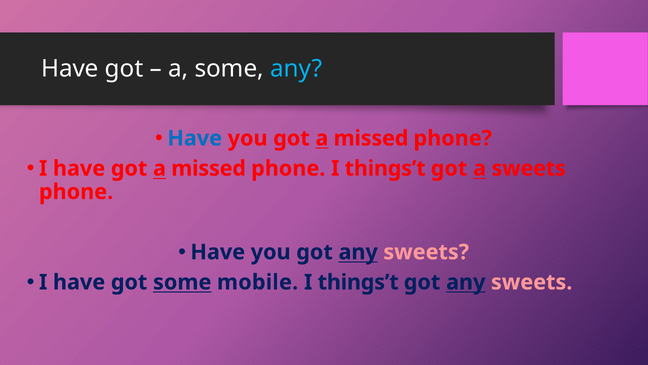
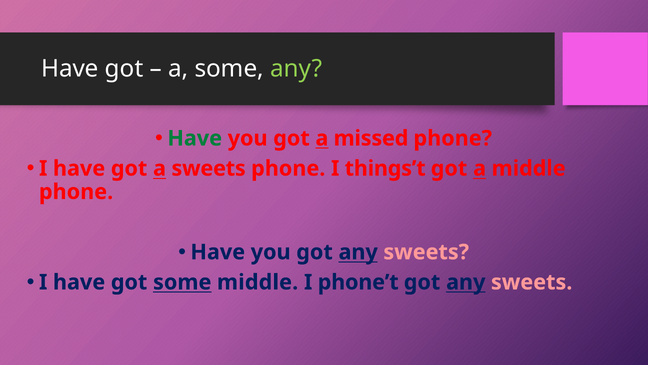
any colour: light blue -> light green (296, 69)
Have colour: blue -> green (195, 138)
have got a missed: missed -> sweets (209, 168)
a sweets: sweets -> middle (529, 168)
some mobile: mobile -> middle (258, 282)
things’t: things’t -> phone’t (358, 282)
